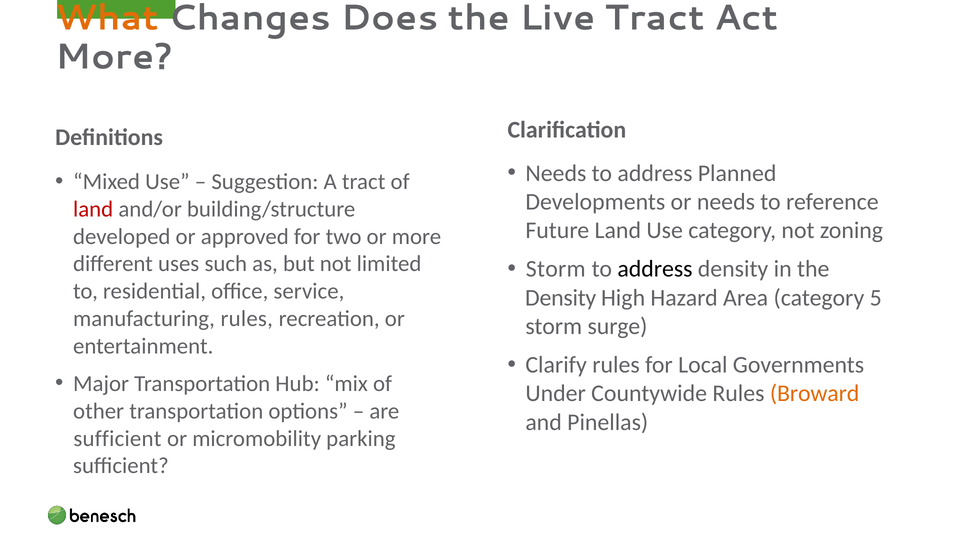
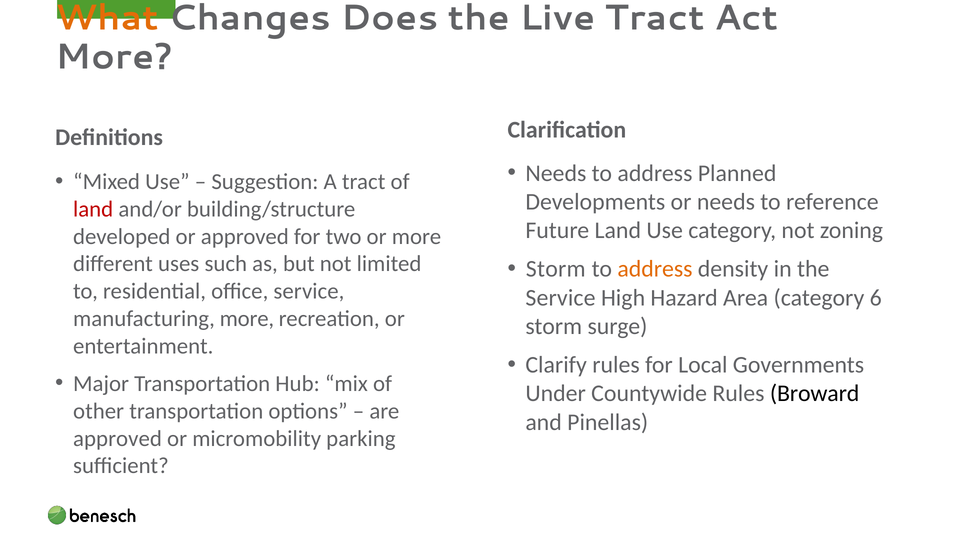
address colour: black -> orange (655, 269)
Density: Density -> Service (560, 298)
5: 5 -> 6 (876, 298)
manufacturing rules: rules -> more (247, 319)
Broward colour: orange -> black (815, 393)
sufficient: sufficient -> approved (118, 438)
